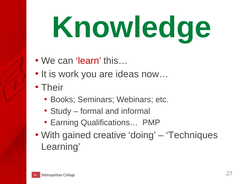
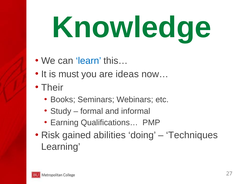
learn colour: red -> blue (89, 61)
work: work -> must (69, 74)
With: With -> Risk (50, 135)
creative: creative -> abilities (110, 135)
